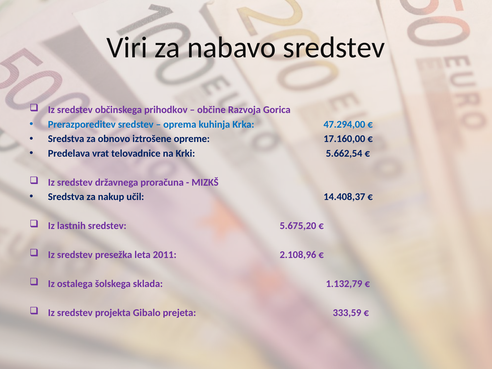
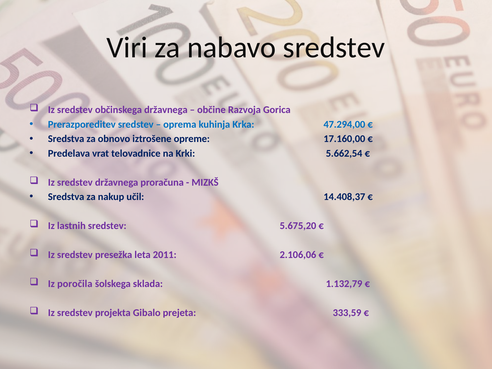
občinskega prihodkov: prihodkov -> državnega (166, 110)
2.108,96: 2.108,96 -> 2.106,06 (298, 255)
ostalega: ostalega -> poročila (75, 284)
